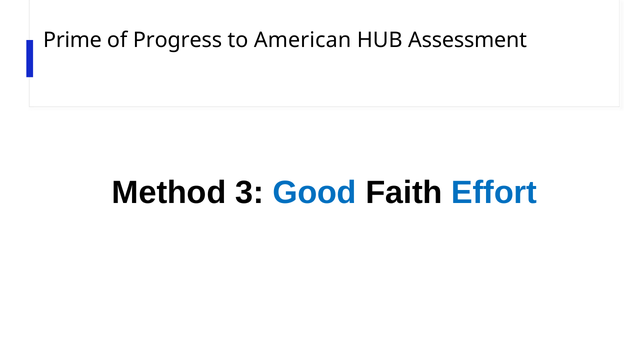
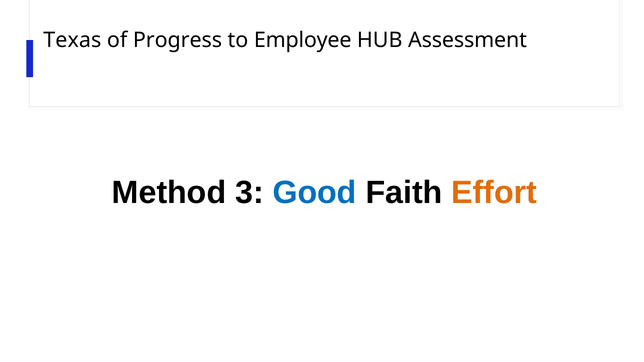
Prime: Prime -> Texas (72, 40)
American: American -> Employee (303, 40)
Effort colour: blue -> orange (494, 193)
